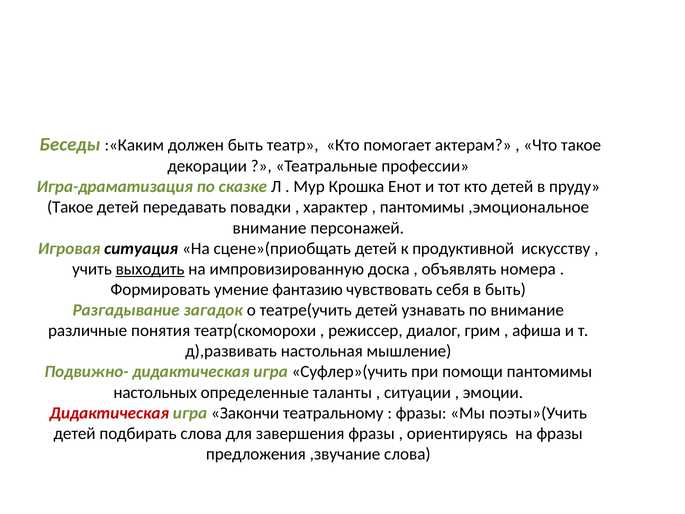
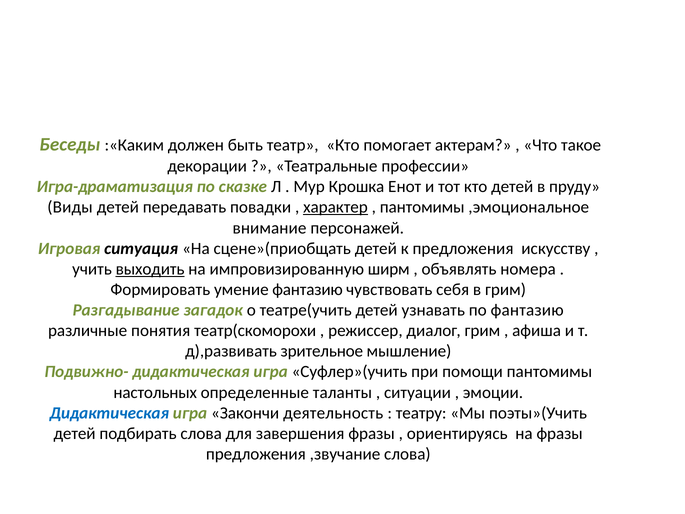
Такое: Такое -> Виды (70, 207)
характер underline: none -> present (335, 207)
к продуктивной: продуктивной -> предложения (463, 248)
доска: доска -> ширм (389, 269)
в быть: быть -> грим (506, 289)
по внимание: внимание -> фантазию (527, 310)
настольная: настольная -> зрительное (322, 351)
Дидактическая colour: red -> blue (109, 413)
театральному: театральному -> деятельность (333, 413)
фразы: фразы -> театру (421, 413)
